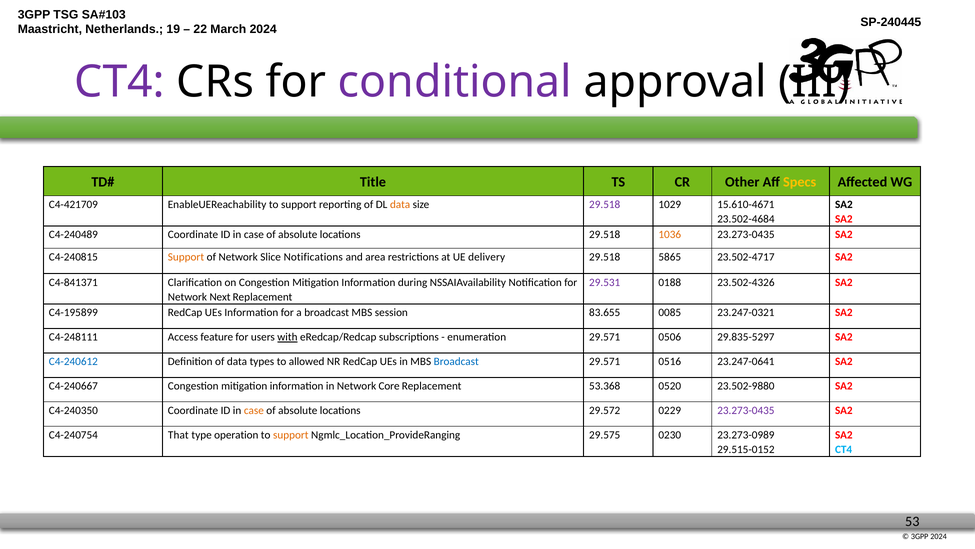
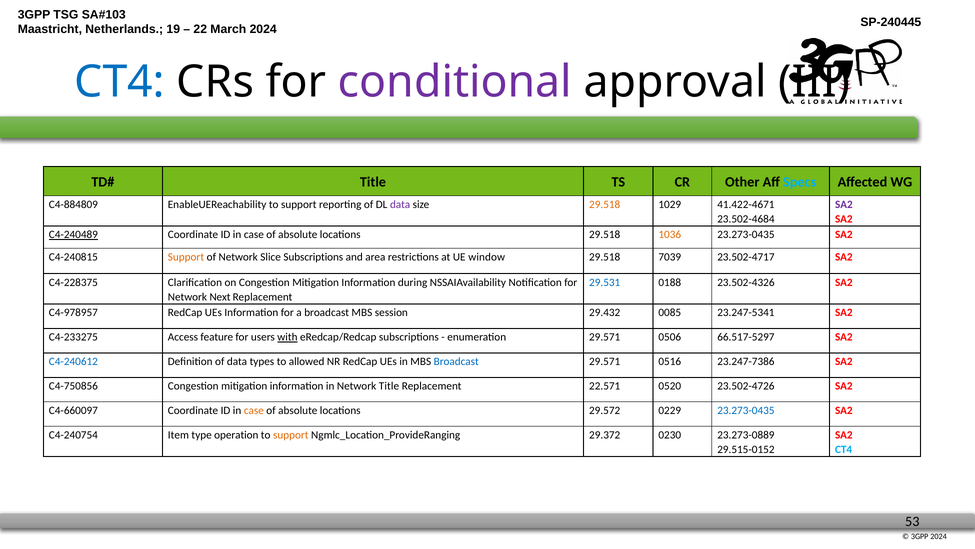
CT4 colour: purple -> blue (120, 82)
Specs colour: yellow -> light blue (800, 182)
C4-421709: C4-421709 -> C4-884809 (73, 204)
data colour: orange -> purple (400, 204)
29.518 colour: purple -> orange (605, 204)
15.610-4671: 15.610-4671 -> 41.422-4671 (746, 204)
SA2 colour: black -> purple (844, 204)
C4-240489 underline: none -> present (73, 235)
Slice Notifications: Notifications -> Subscriptions (313, 257)
delivery: delivery -> window (487, 257)
5865: 5865 -> 7039 (670, 257)
C4-841371: C4-841371 -> C4-228375 (73, 282)
29.531 colour: purple -> blue (605, 282)
C4-195899: C4-195899 -> C4-978957 (73, 312)
83.655: 83.655 -> 29.432 (605, 312)
23.247-0321: 23.247-0321 -> 23.247-5341 (746, 312)
C4-248111: C4-248111 -> C4-233275 (73, 337)
29.835-5297: 29.835-5297 -> 66.517-5297 (746, 337)
23.247-0641: 23.247-0641 -> 23.247-7386 (746, 361)
C4-240667: C4-240667 -> C4-750856 (73, 386)
Network Core: Core -> Title (389, 386)
53.368: 53.368 -> 22.571 (605, 386)
23.502-9880: 23.502-9880 -> 23.502-4726 (746, 386)
C4-240350: C4-240350 -> C4-660097 (73, 410)
23.273-0435 colour: purple -> blue (746, 410)
That: That -> Item (178, 435)
29.575: 29.575 -> 29.372 (605, 435)
23.273-0989: 23.273-0989 -> 23.273-0889 (746, 435)
